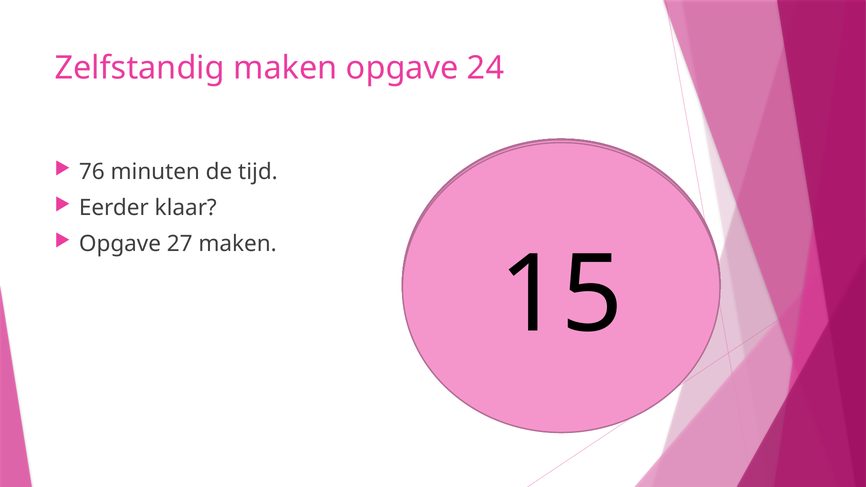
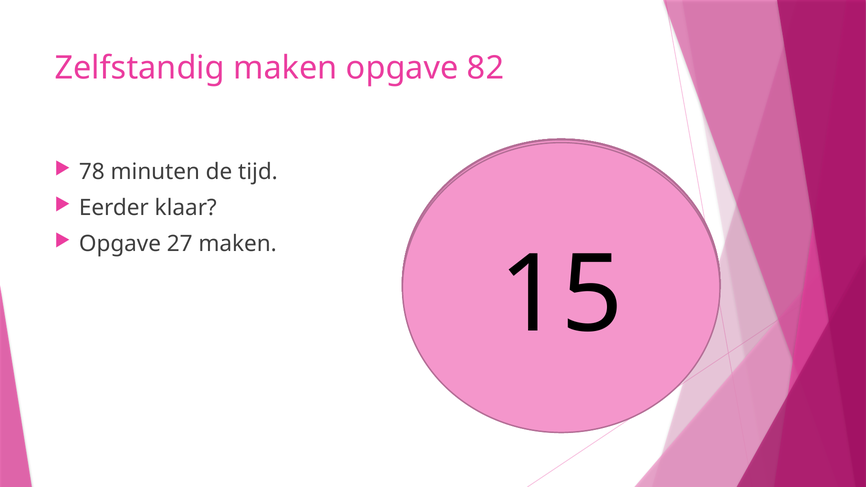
24: 24 -> 82 (486, 68)
76: 76 -> 78 (92, 172)
